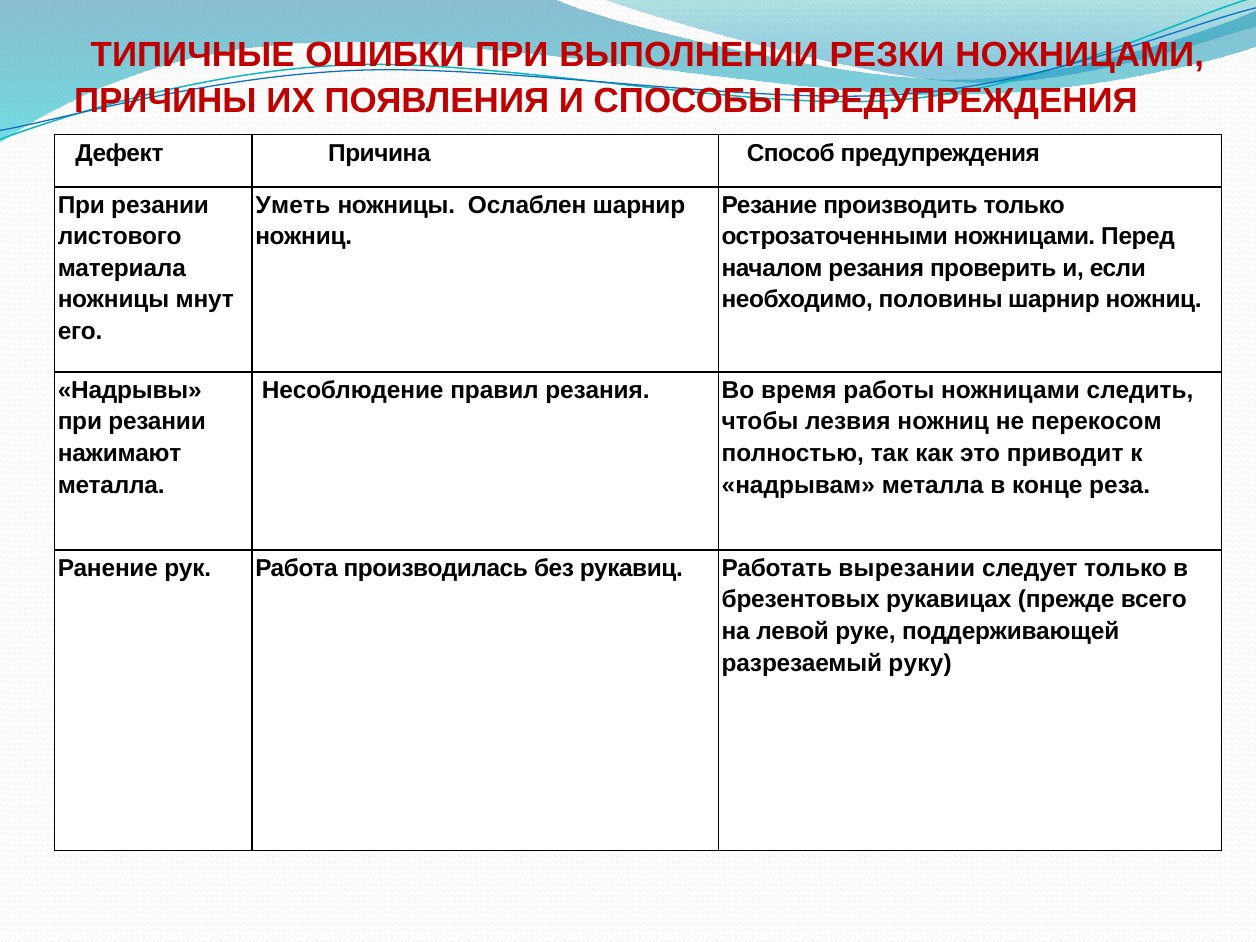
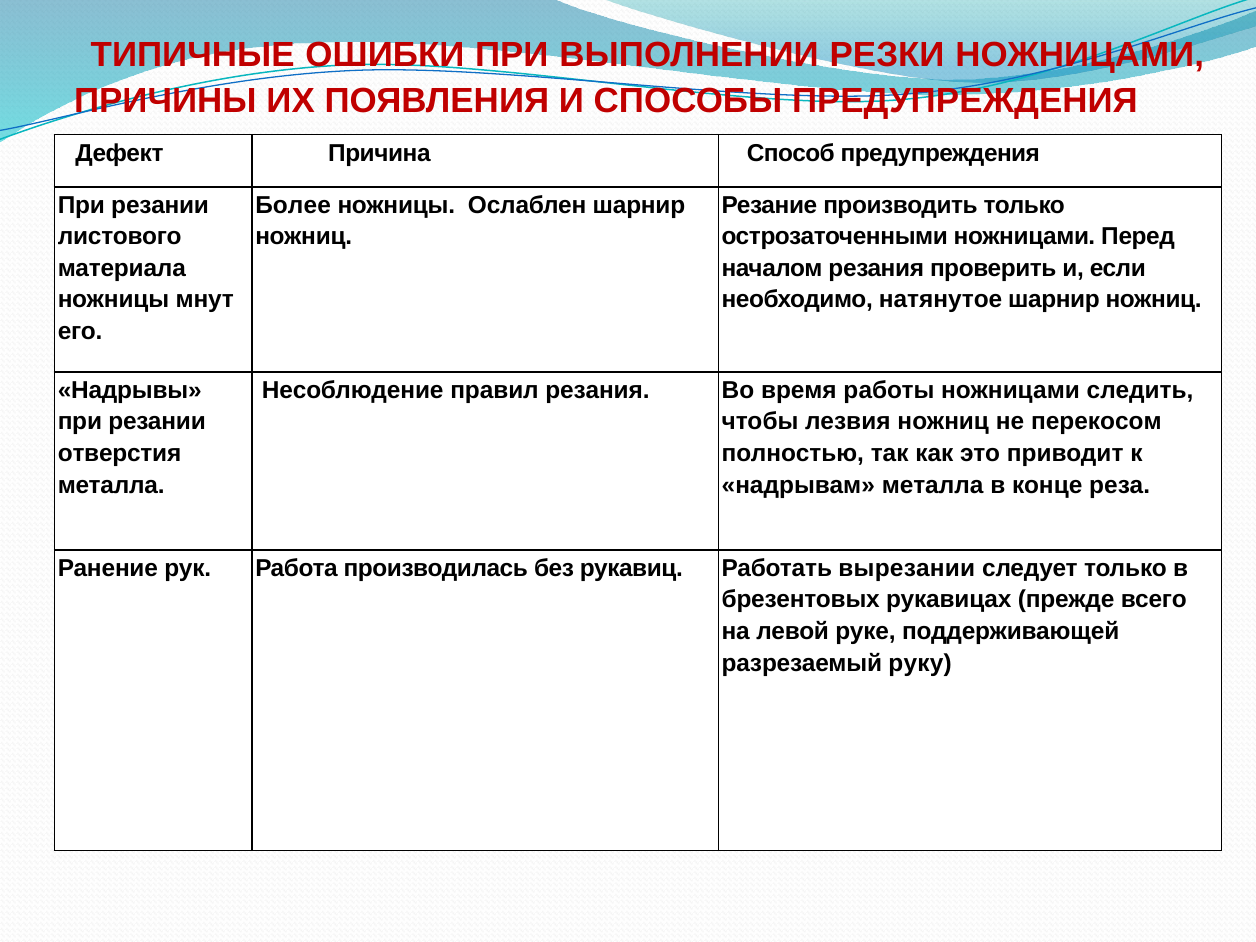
Уметь: Уметь -> Более (293, 205)
половины: половины -> натянутое (941, 300)
нажимают: нажимают -> отверстия (120, 453)
